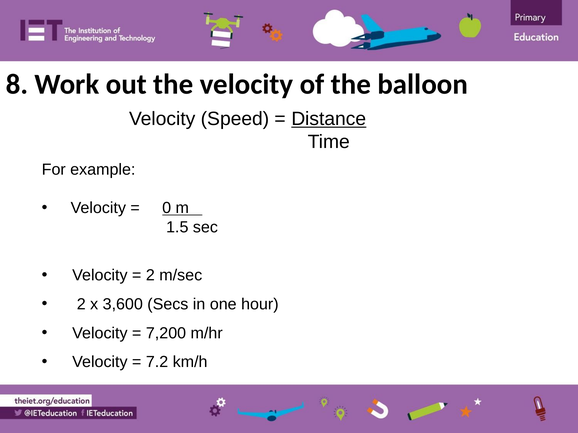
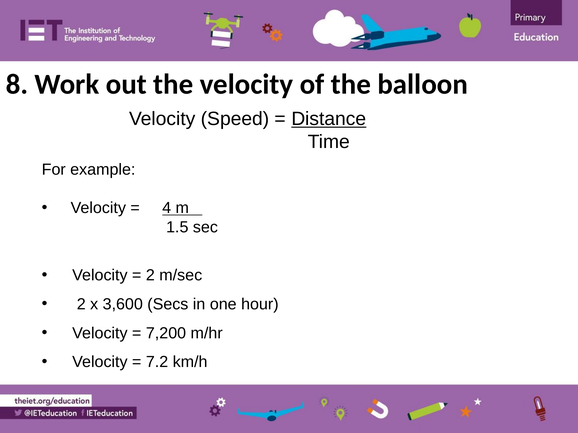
0: 0 -> 4 (167, 208)
